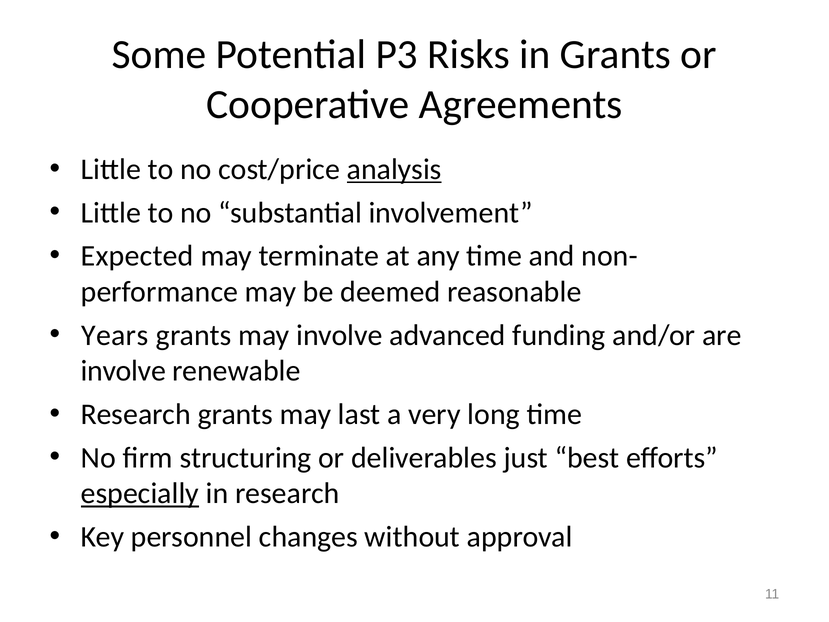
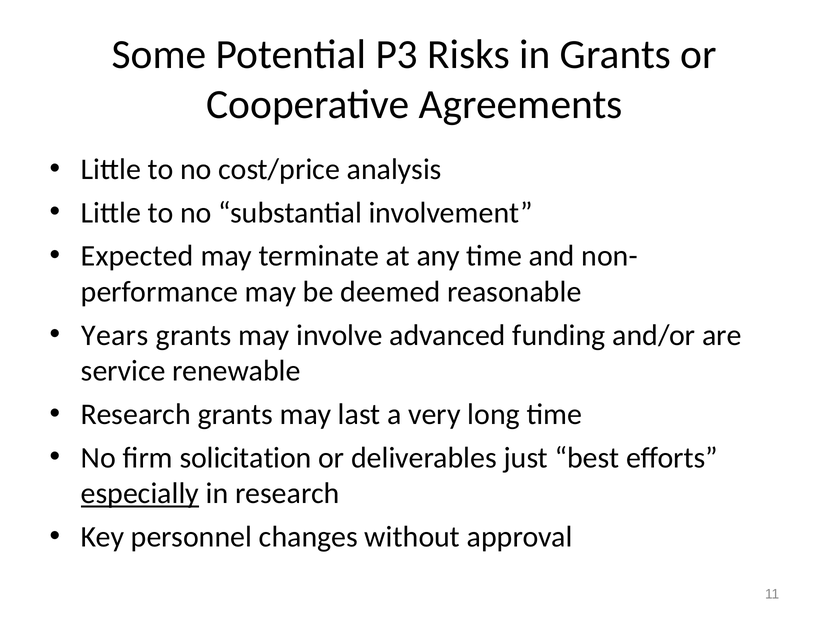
analysis underline: present -> none (394, 169)
involve: involve -> service (123, 371)
structuring: structuring -> solicitation (246, 457)
